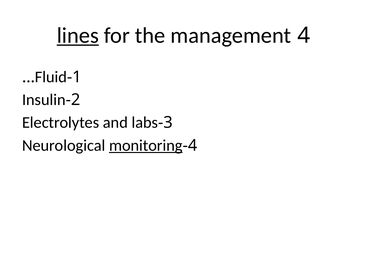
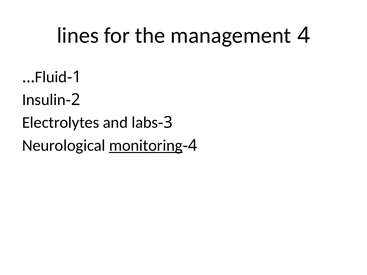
lines underline: present -> none (78, 36)
